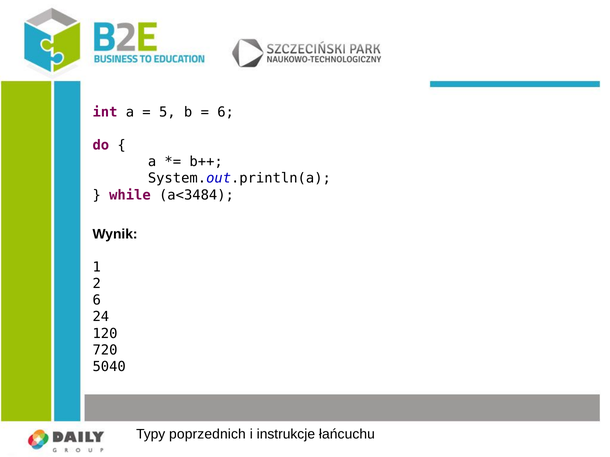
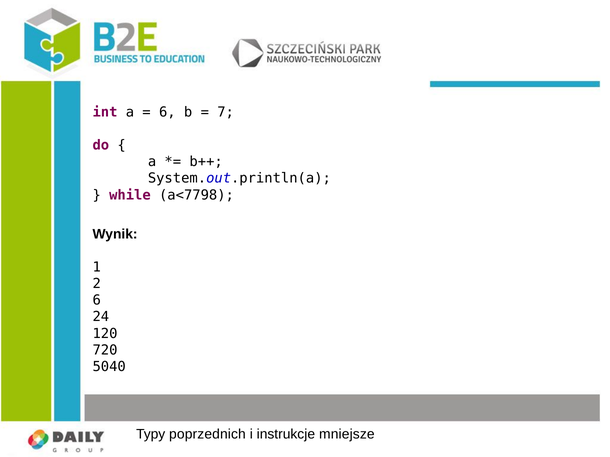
5: 5 -> 6 (167, 112)
6: 6 -> 7 (226, 112)
a<3484: a<3484 -> a<7798 (196, 195)
łańcuchu: łańcuchu -> mniejsze (347, 435)
